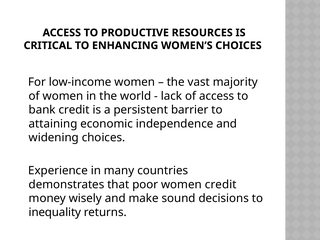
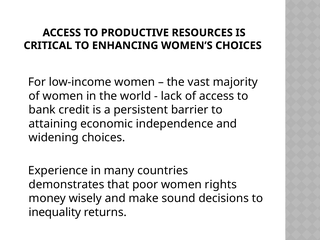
women credit: credit -> rights (221, 185)
